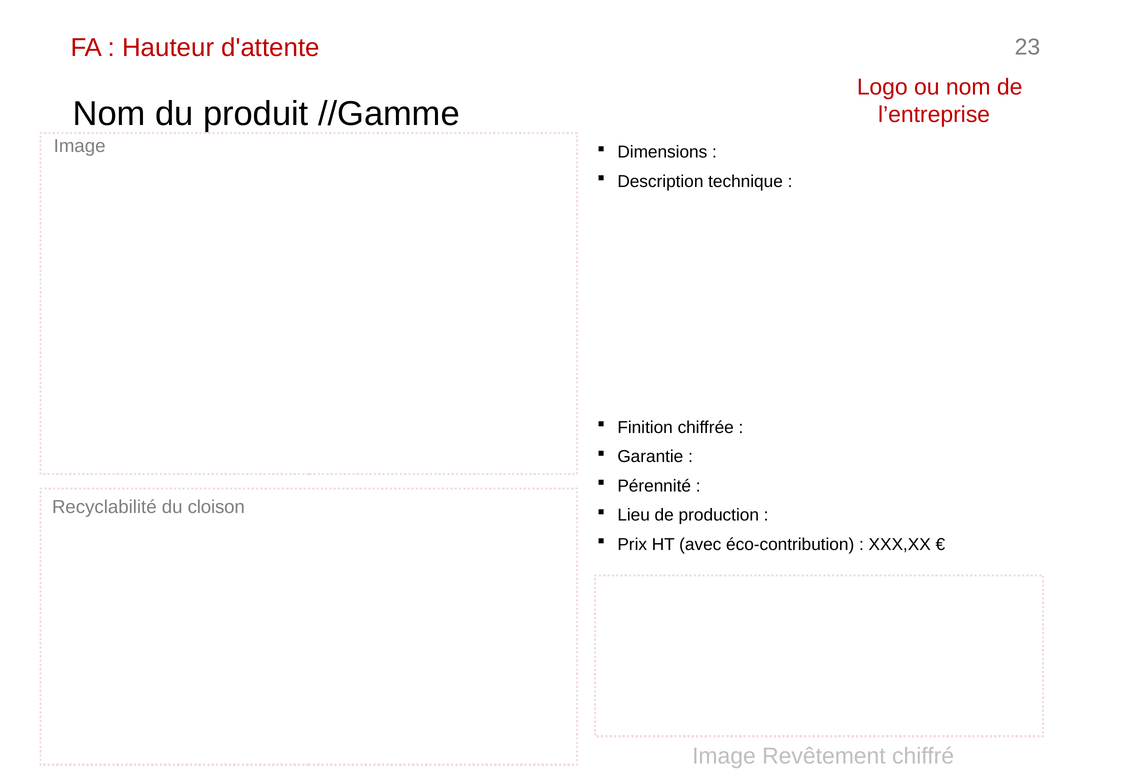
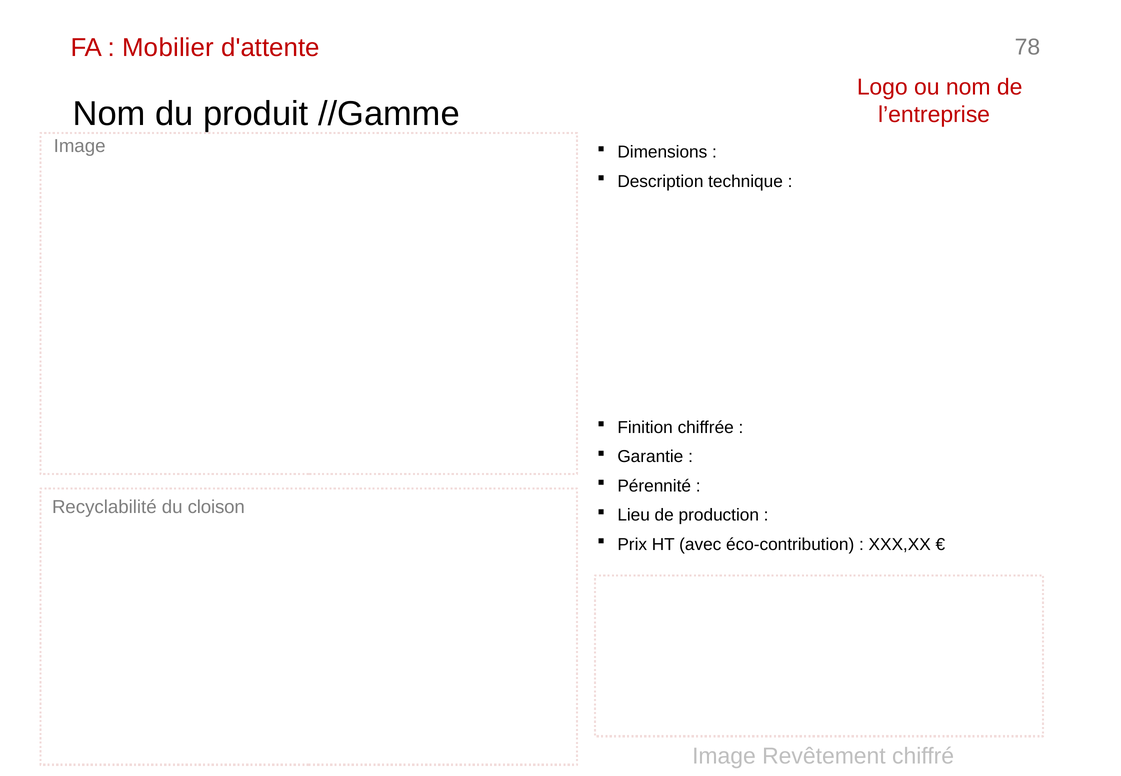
Hauteur: Hauteur -> Mobilier (168, 48)
23: 23 -> 78 (1027, 47)
